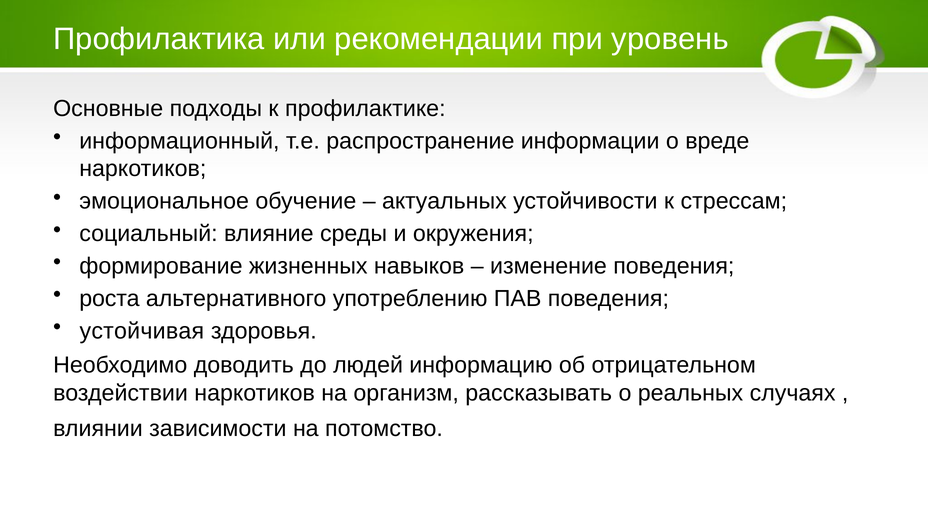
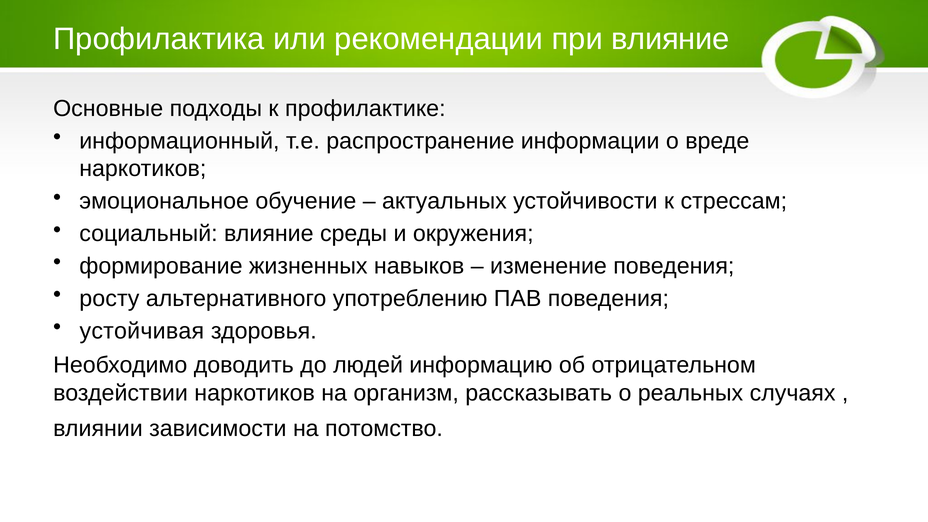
при уровень: уровень -> влияние (670, 39)
роста: роста -> росту (109, 299)
